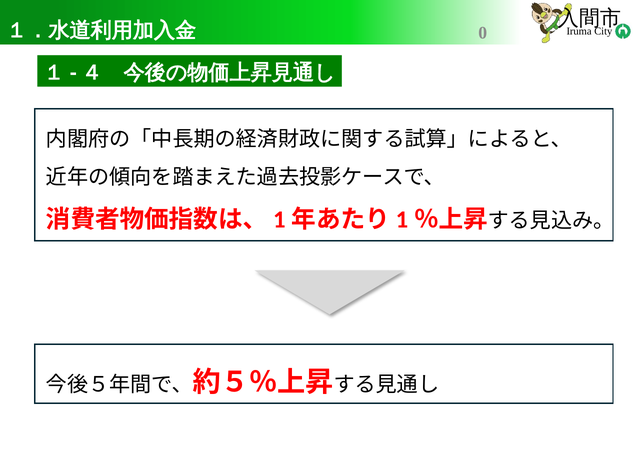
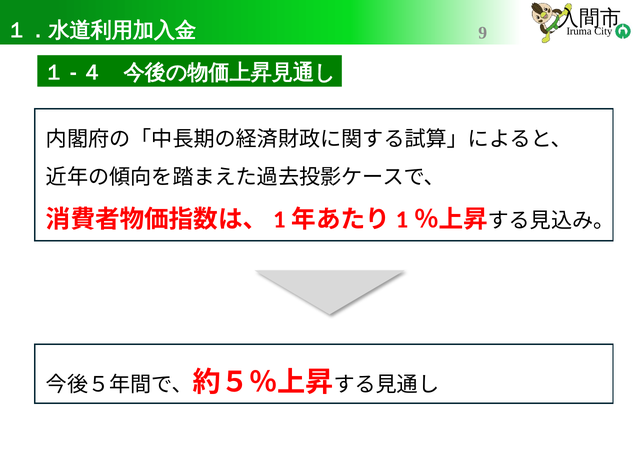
0: 0 -> 9 (483, 33)
